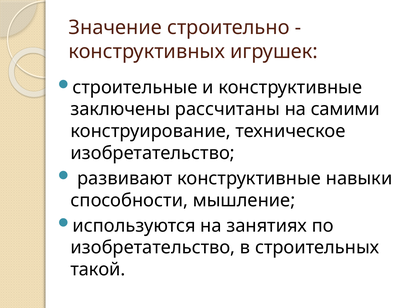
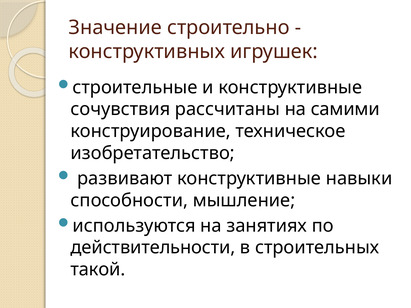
заключены: заключены -> сочувствия (120, 109)
изобретательство: изобретательство -> действительности (153, 248)
